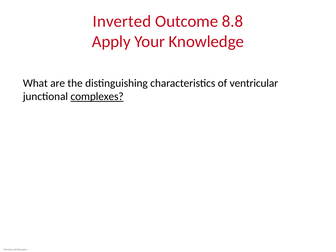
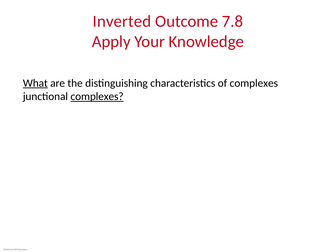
8.8: 8.8 -> 7.8 (233, 21)
What underline: none -> present (35, 83)
of ventricular: ventricular -> complexes (254, 83)
